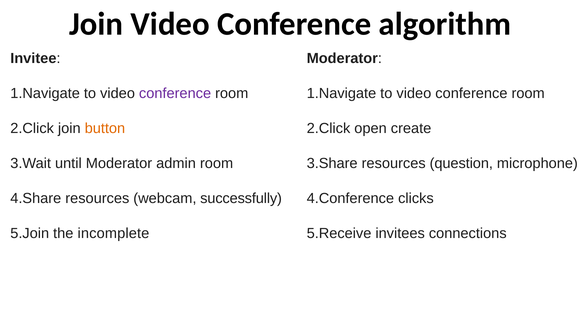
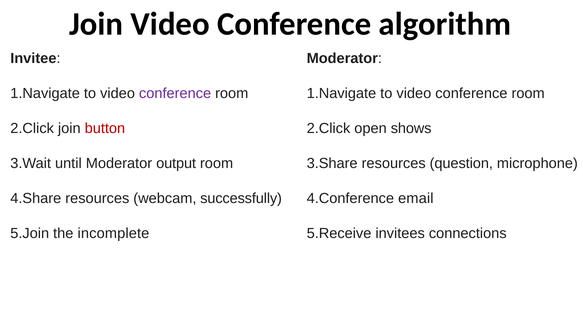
button colour: orange -> red (105, 128)
create: create -> shows (411, 128)
admin: admin -> output (176, 163)
clicks: clicks -> email (416, 198)
